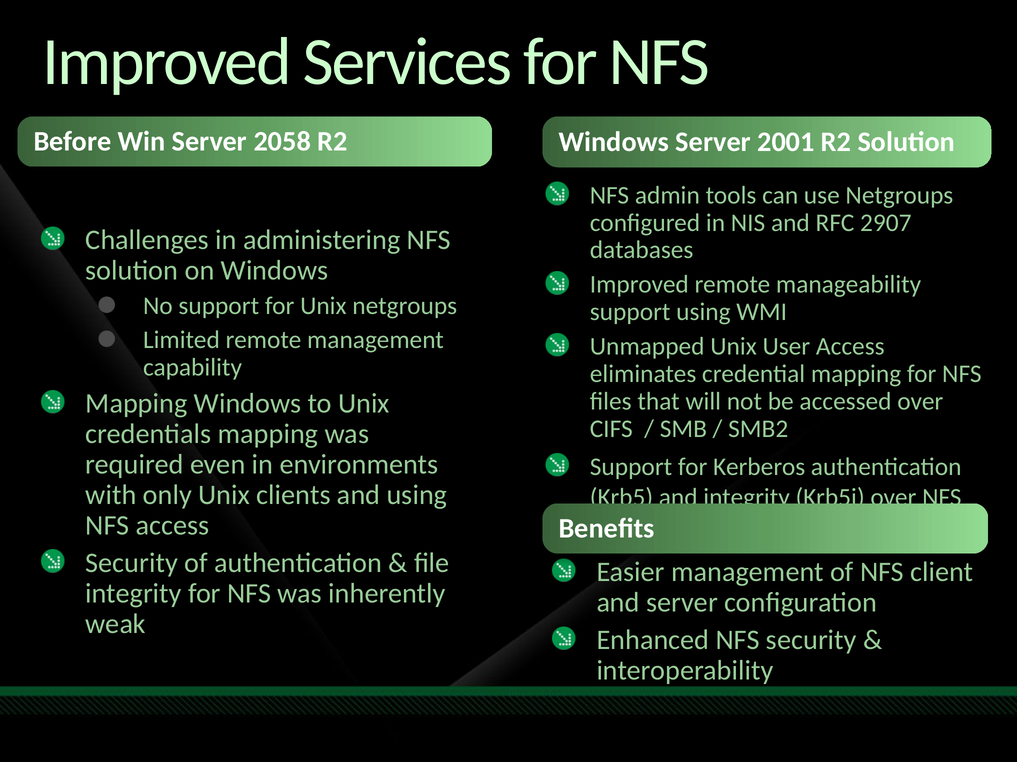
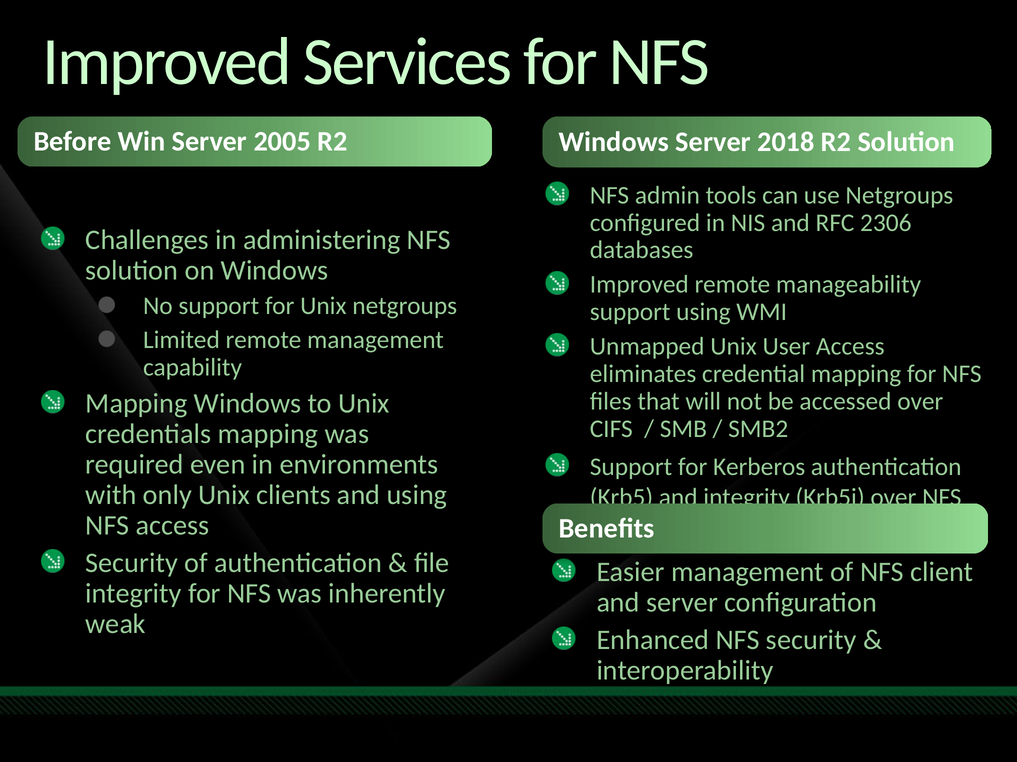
2058: 2058 -> 2005 (282, 142)
2001: 2001 -> 2018 (786, 142)
2907: 2907 -> 2306 (886, 223)
